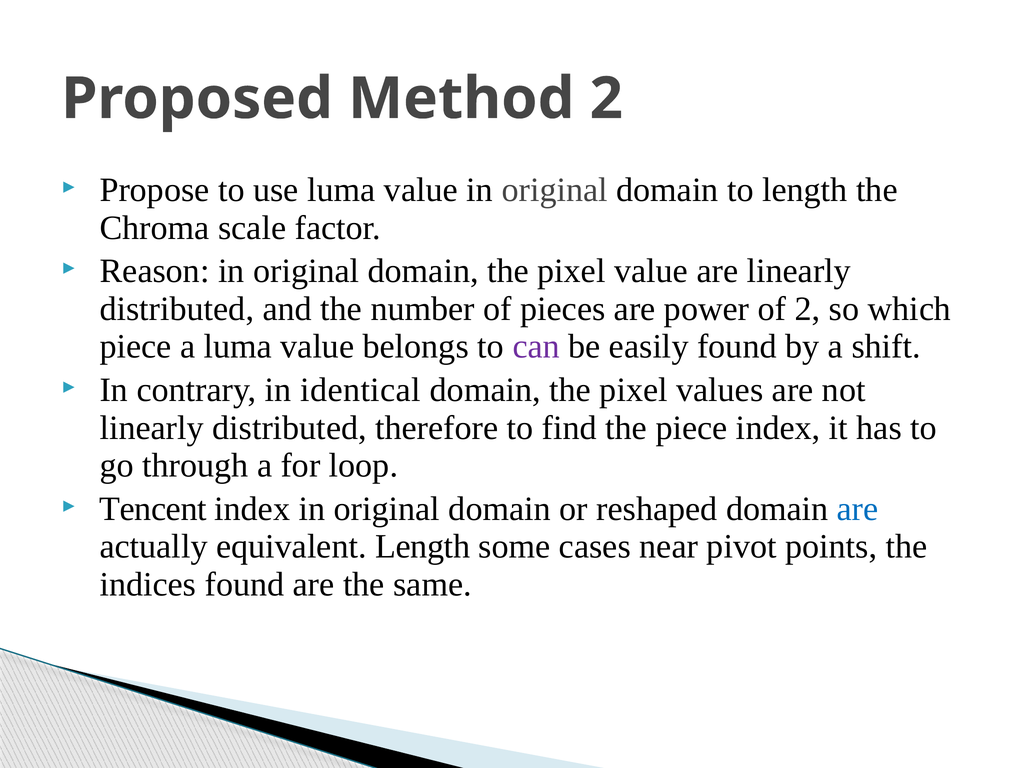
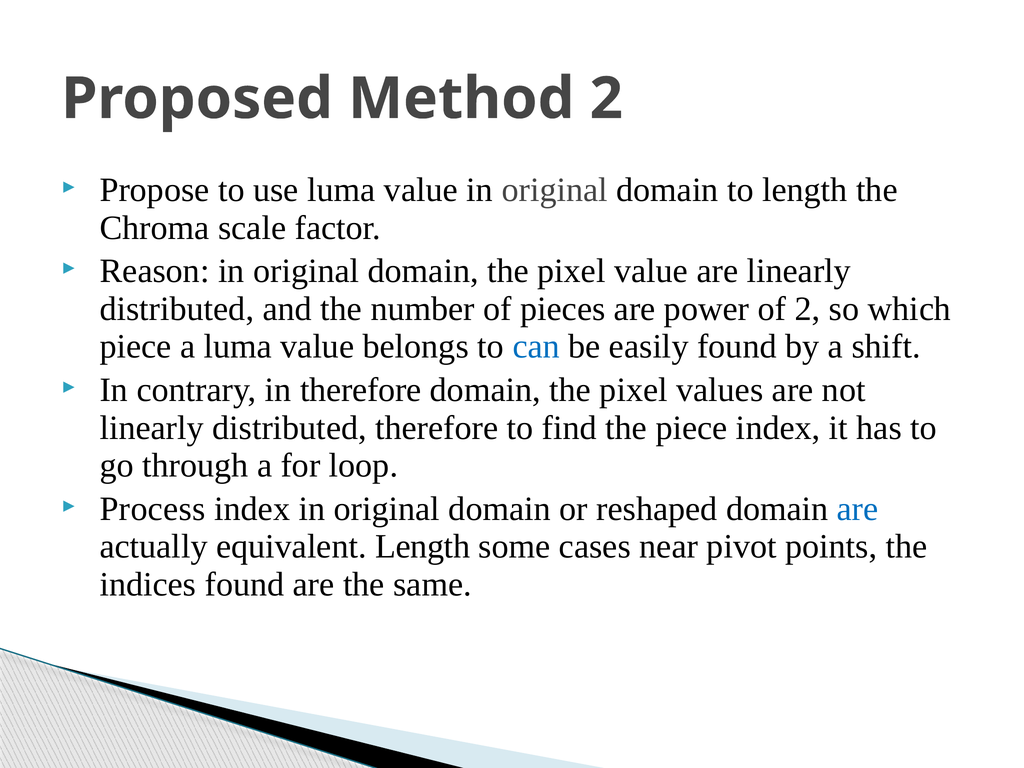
can colour: purple -> blue (536, 347)
in identical: identical -> therefore (361, 390)
Tencent: Tencent -> Process (153, 509)
